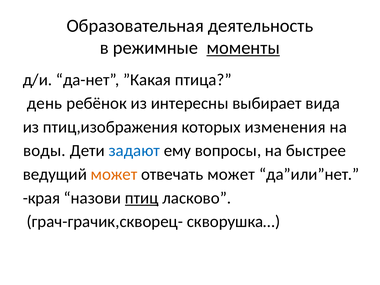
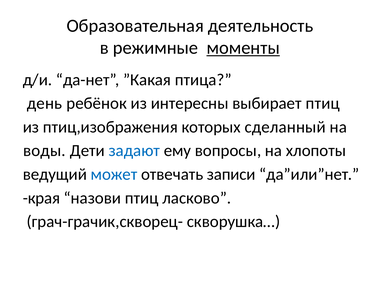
выбирает вида: вида -> птиц (323, 103)
изменения: изменения -> сделанный (285, 127)
быстрее: быстрее -> хлопоты (316, 151)
может colour: orange -> blue (114, 174)
отвечать может: может -> записи (231, 174)
птиц underline: present -> none (142, 198)
